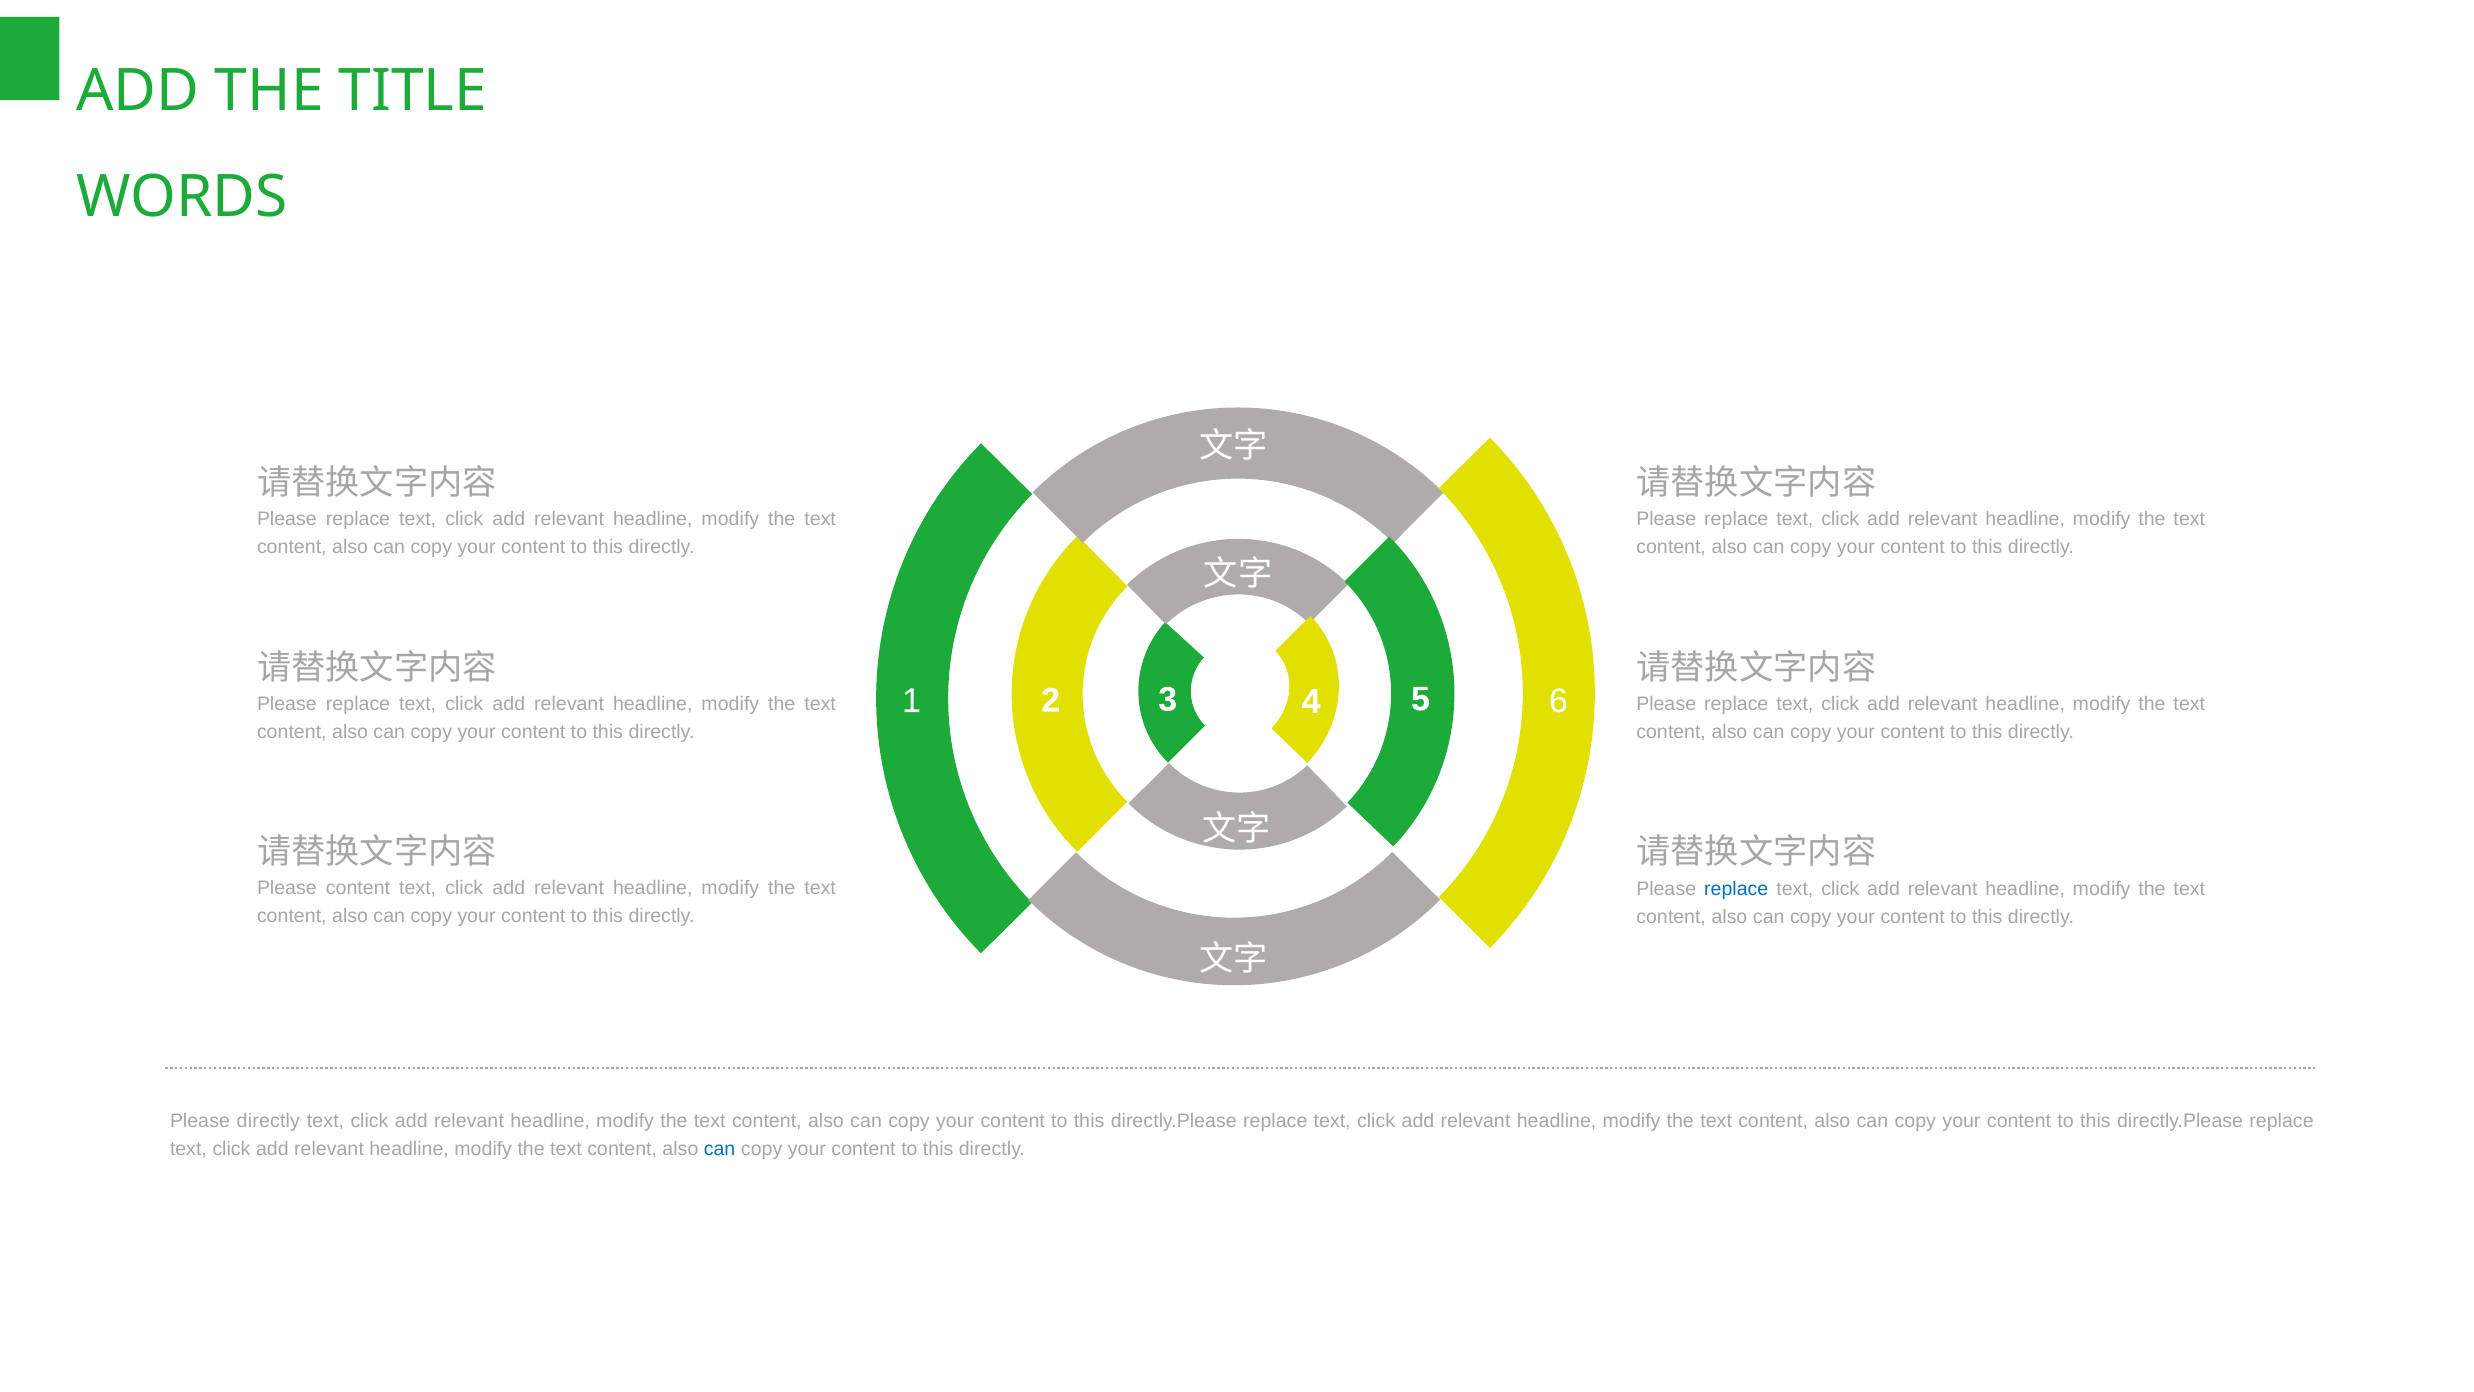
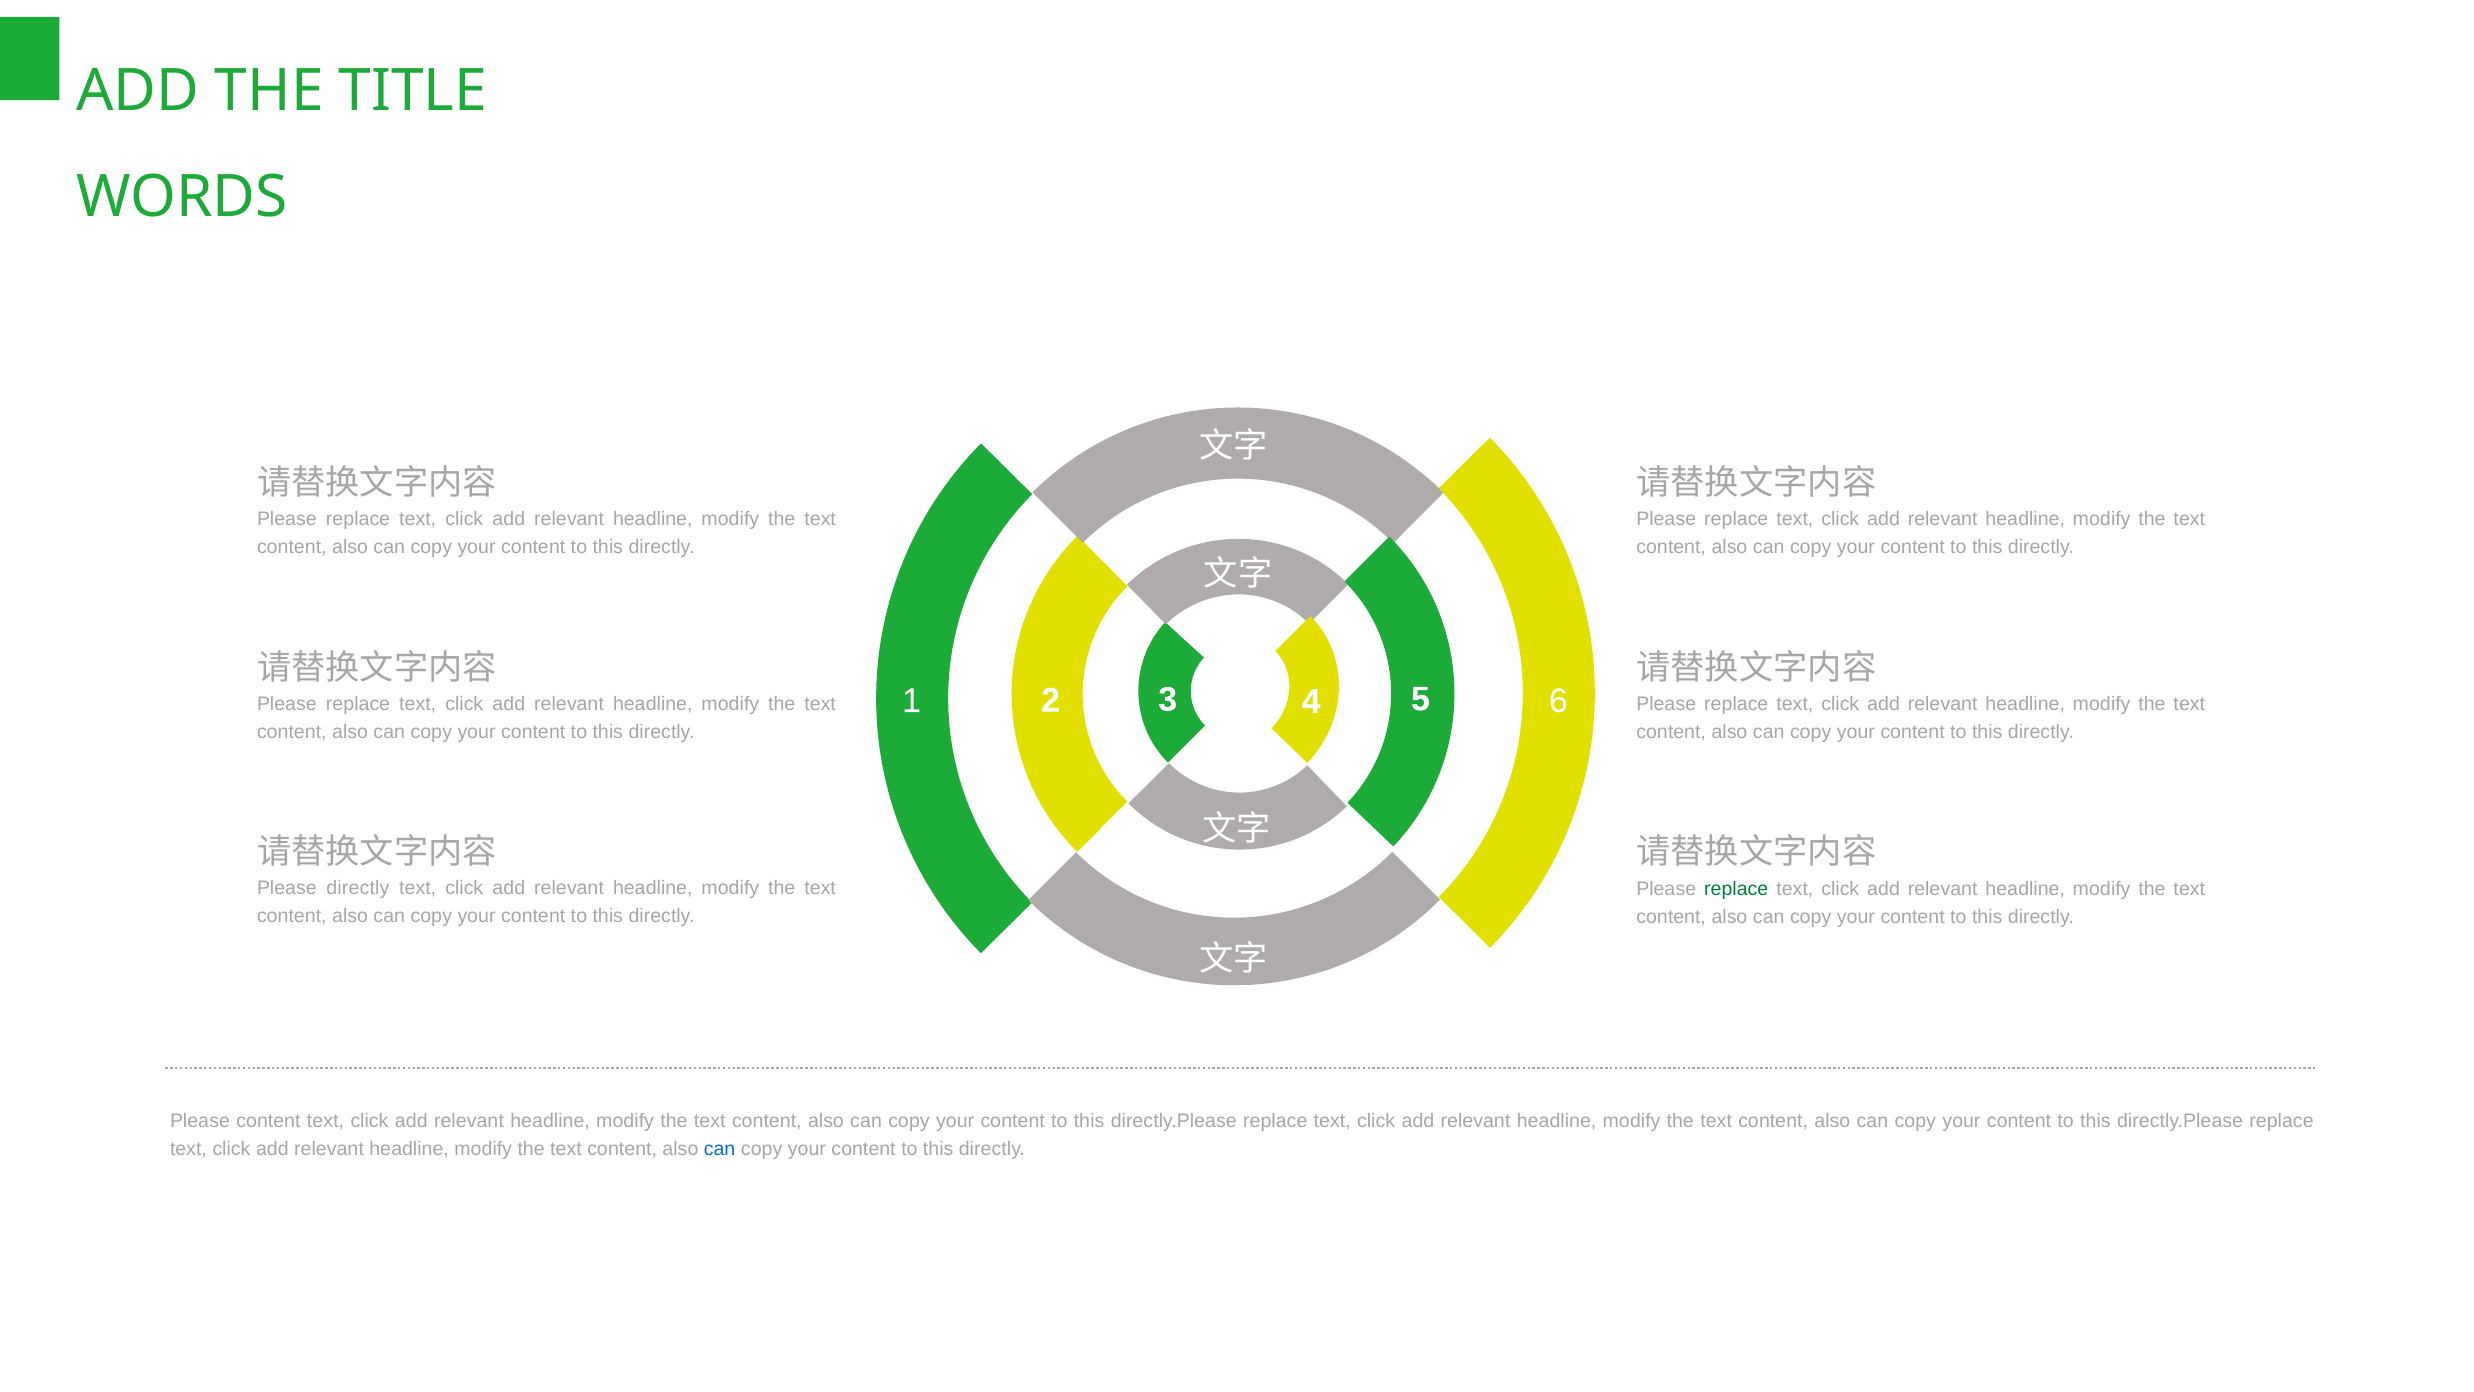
Please content: content -> directly (358, 888)
replace colour: blue -> green (1736, 888)
Please directly: directly -> content (268, 1120)
